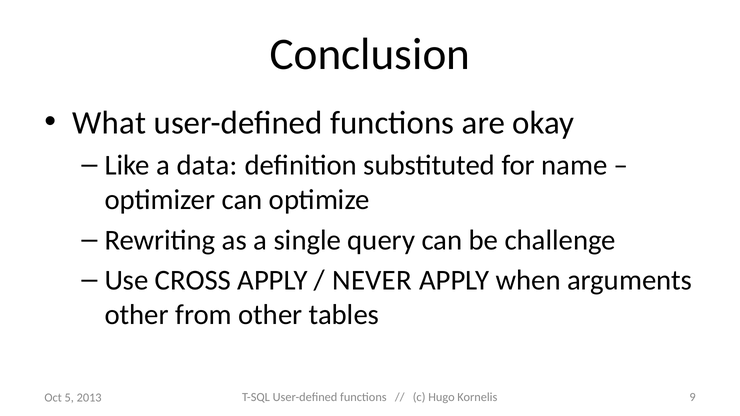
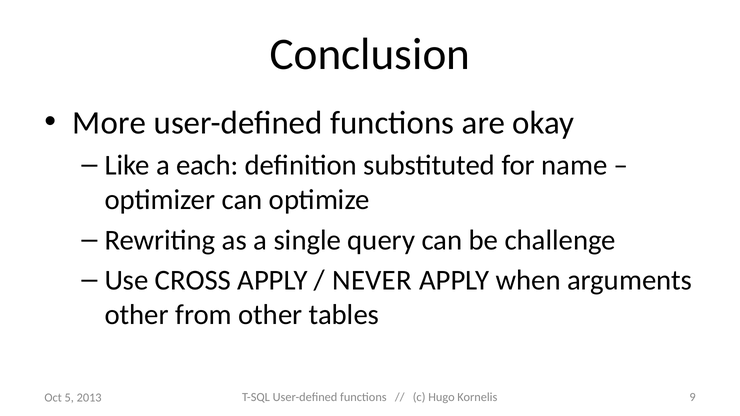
What: What -> More (109, 123)
data: data -> each (207, 165)
